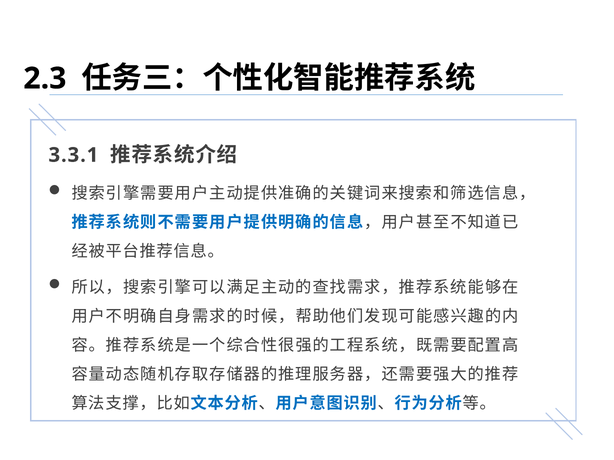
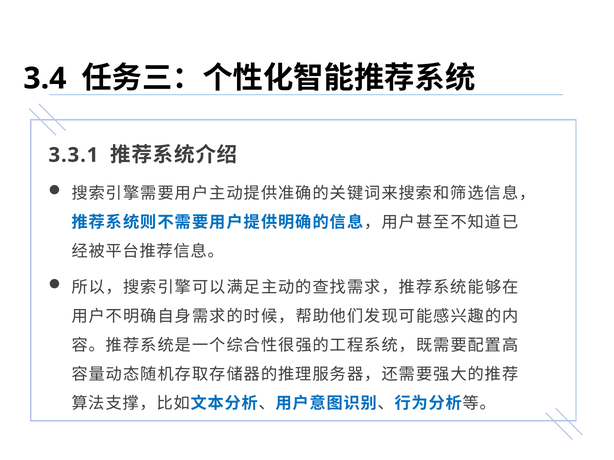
2.3: 2.3 -> 3.4 (45, 79)
